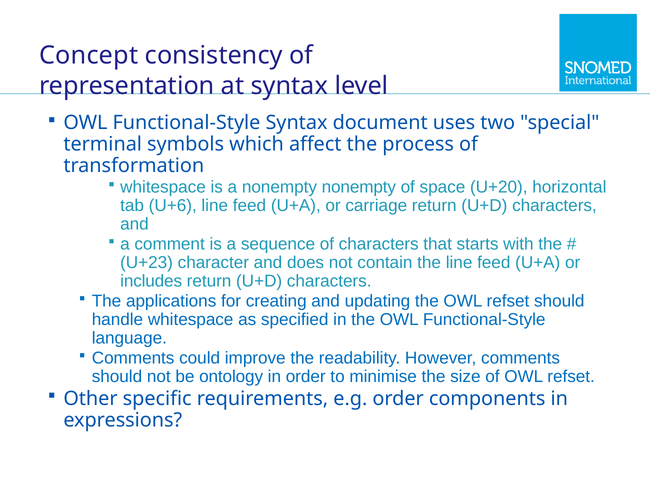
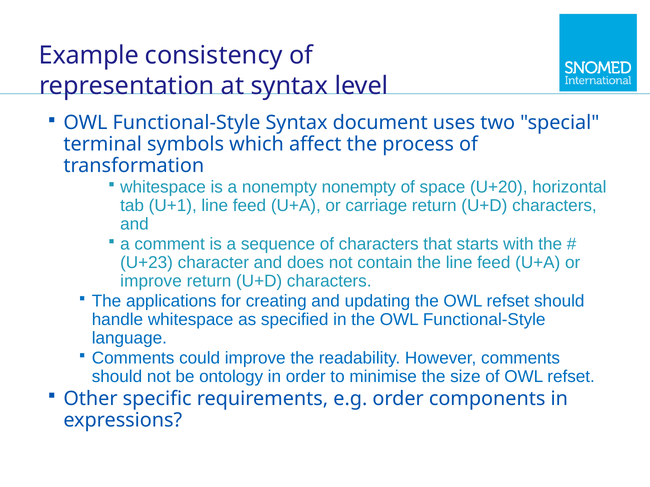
Concept: Concept -> Example (89, 55)
U+6: U+6 -> U+1 (173, 206)
includes: includes -> improve (151, 281)
